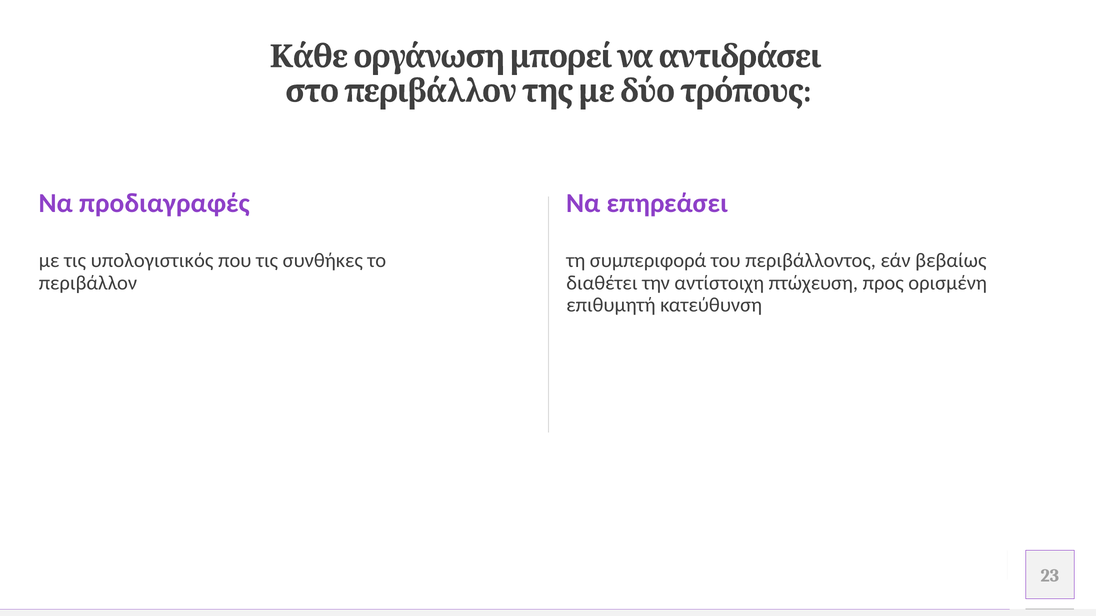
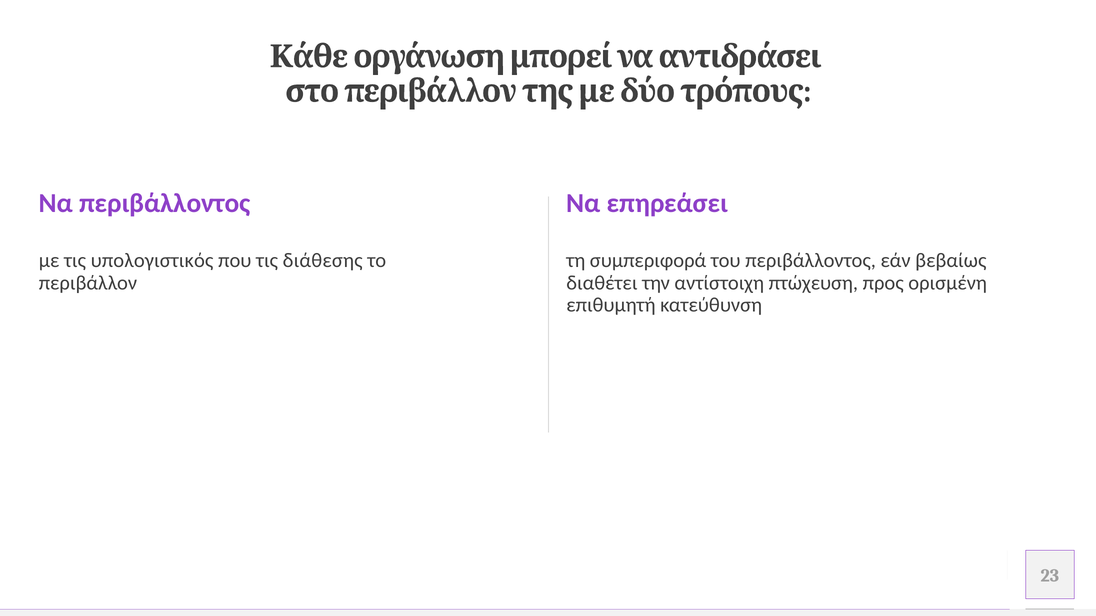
Να προδιαγραφές: προδιαγραφές -> περιβάλλοντος (165, 203)
συνθήκες: συνθήκες -> διάθεσης (323, 261)
